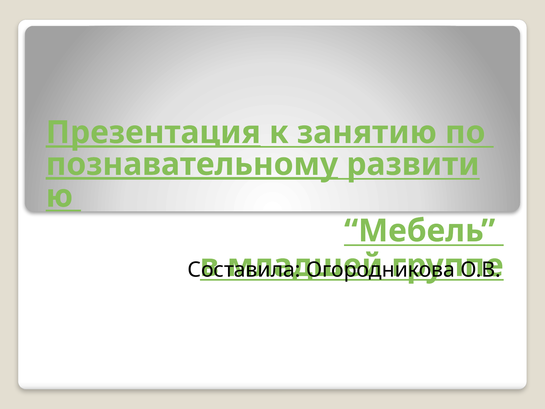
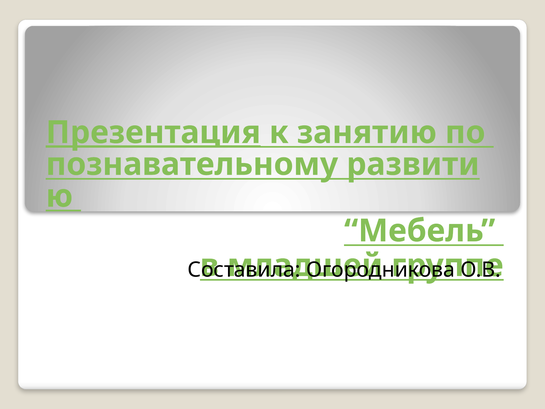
познавательному underline: present -> none (192, 164)
